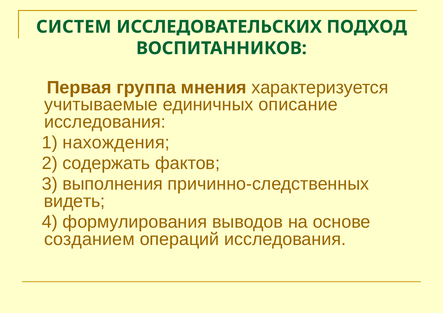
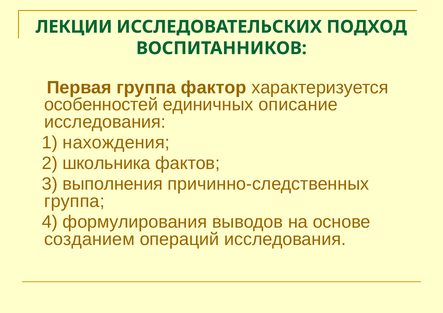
СИСТЕМ: СИСТЕМ -> ЛЕКЦИИ (74, 27)
мнения: мнения -> фактор (214, 88)
учитываемые: учитываемые -> особенностей (101, 105)
содержать: содержать -> школьника (106, 163)
видеть: видеть -> группа (74, 201)
